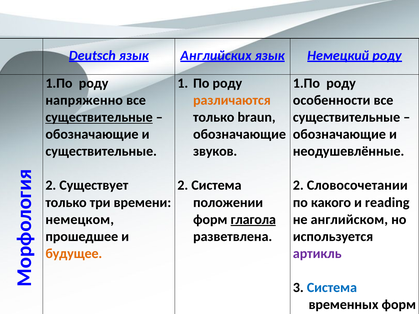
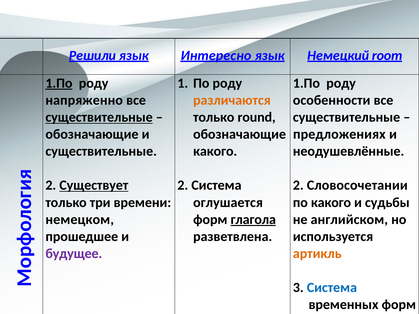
Deutsch: Deutsch -> Решили (92, 56)
Английских: Английских -> Интересно (216, 56)
Немецкий роду: роду -> room (387, 56)
1.По underline: none -> present (59, 83)
braun: braun -> round (257, 117)
обозначающие: обозначающие -> предложениях (339, 134)
звуков: звуков -> какого (215, 151)
Существует underline: none -> present (94, 186)
положении: положении -> оглушается (228, 203)
reading: reading -> судьбы (387, 203)
будущее colour: orange -> purple (74, 254)
артикль colour: purple -> orange (317, 254)
